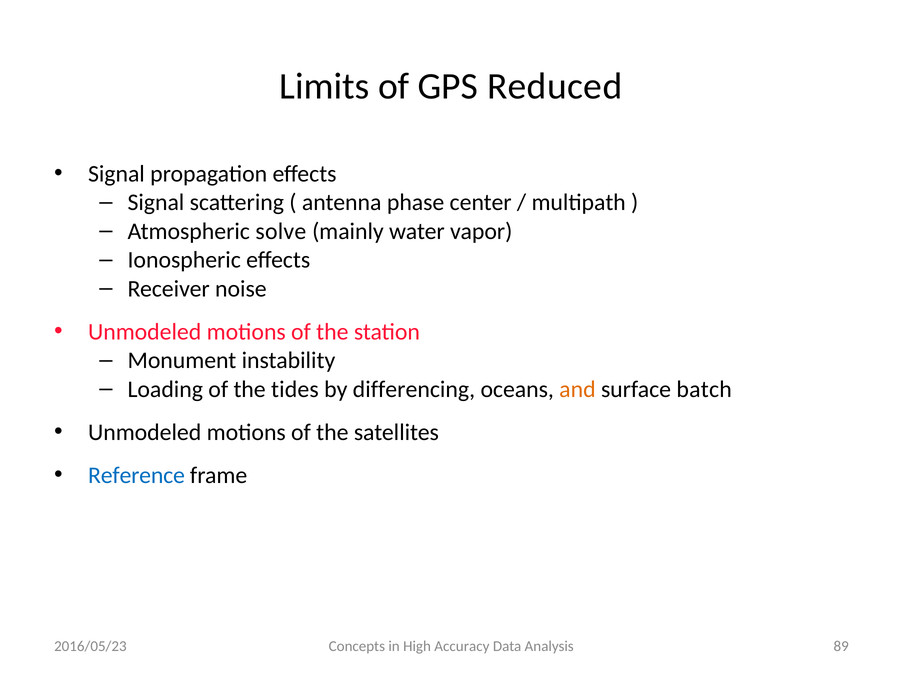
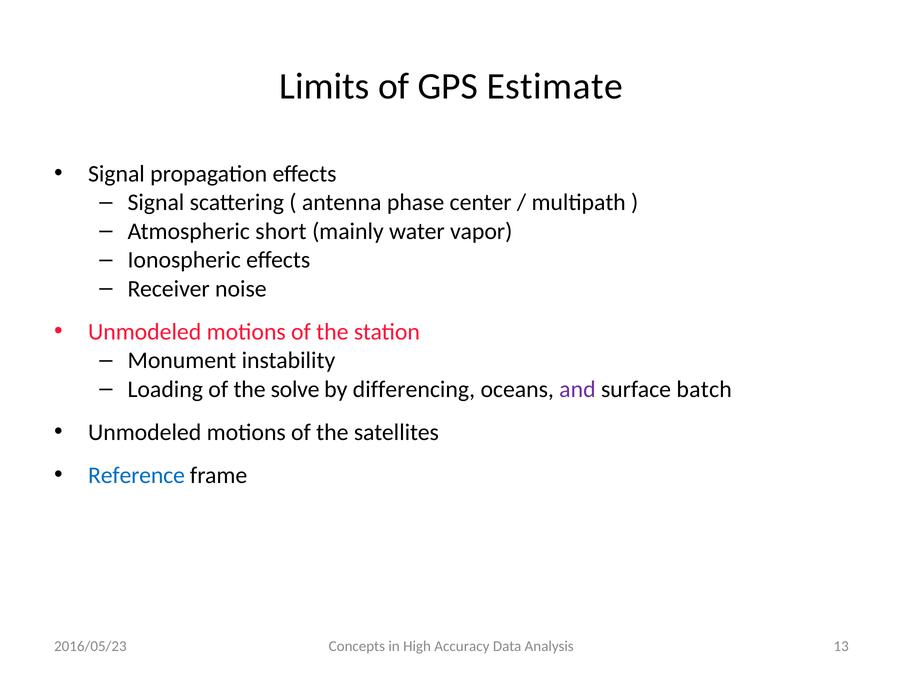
Reduced: Reduced -> Estimate (555, 86)
solve: solve -> short (281, 231)
tides: tides -> solve (295, 389)
and colour: orange -> purple (577, 389)
89: 89 -> 13 (841, 647)
